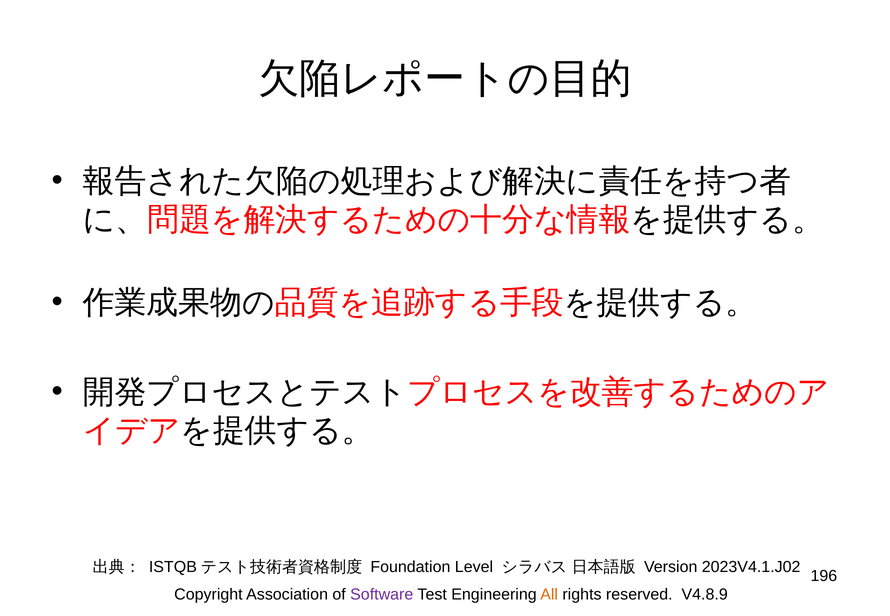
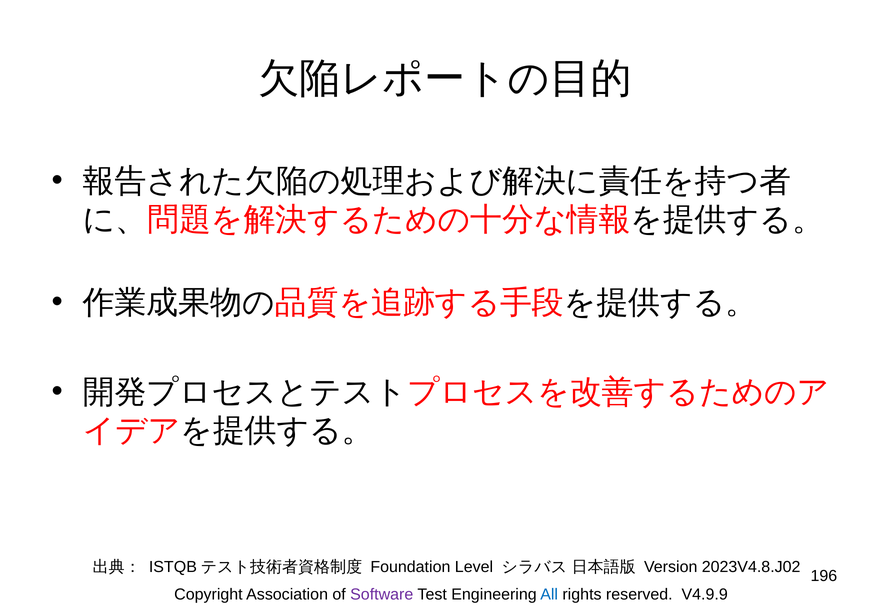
2023V4.1.J02: 2023V4.1.J02 -> 2023V4.8.J02 (751, 567)
All colour: orange -> blue (549, 595)
V4.8.9: V4.8.9 -> V4.9.9 (705, 595)
